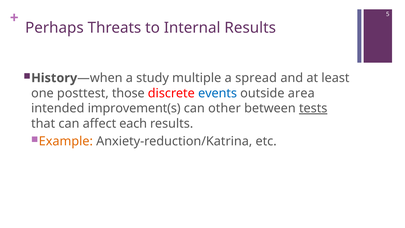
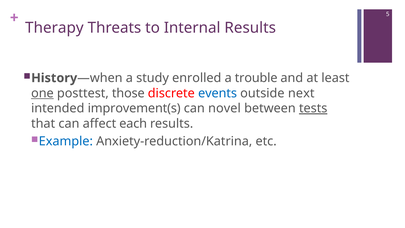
Perhaps: Perhaps -> Therapy (54, 28)
multiple: multiple -> enrolled (197, 78)
spread: spread -> trouble (256, 78)
one underline: none -> present (42, 93)
area: area -> next (301, 93)
other: other -> novel (224, 108)
Example colour: orange -> blue (66, 141)
